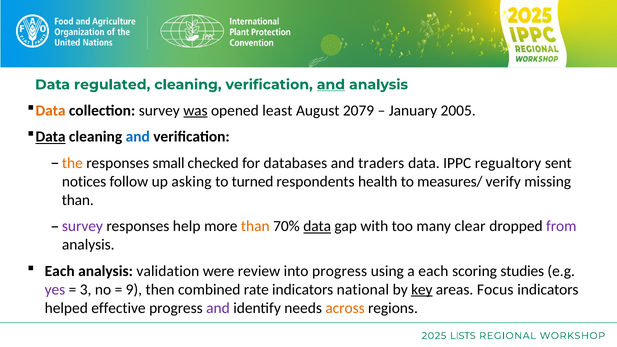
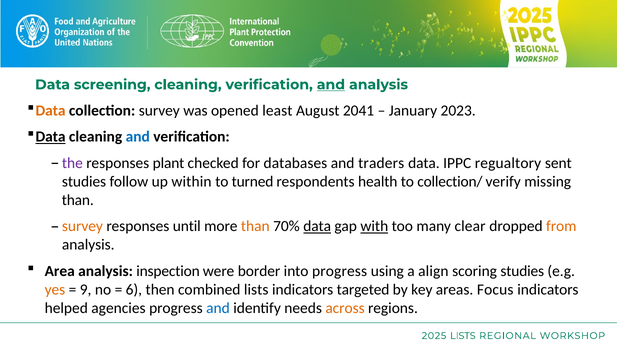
regulated: regulated -> screening (112, 85)
was underline: present -> none (195, 111)
2079: 2079 -> 2041 (359, 111)
2005: 2005 -> 2023 (458, 111)
the colour: orange -> purple (72, 163)
small: small -> plant (169, 163)
notices: notices -> studies (84, 182)
asking: asking -> within (191, 182)
measures/: measures/ -> collection/ (450, 182)
survey colour: purple -> orange (82, 226)
help: help -> until (187, 226)
with underline: none -> present (374, 226)
from colour: purple -> orange (561, 226)
Each: Each -> Area (60, 271)
validation: validation -> inspection (168, 271)
review: review -> border (259, 271)
a each: each -> align (433, 271)
yes colour: purple -> orange (55, 290)
3: 3 -> 9 (86, 290)
9: 9 -> 6 (134, 290)
combined rate: rate -> lists (256, 290)
national: national -> targeted (363, 290)
key underline: present -> none (422, 290)
effective: effective -> agencies (118, 308)
and colour: purple -> blue (218, 308)
